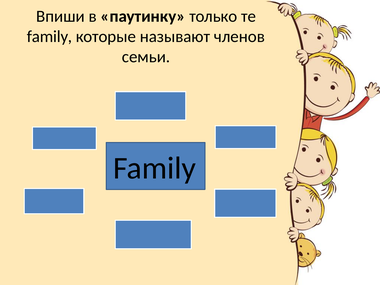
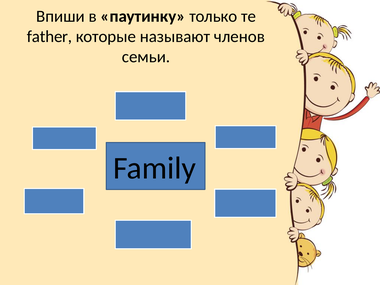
family: family -> father (50, 37)
